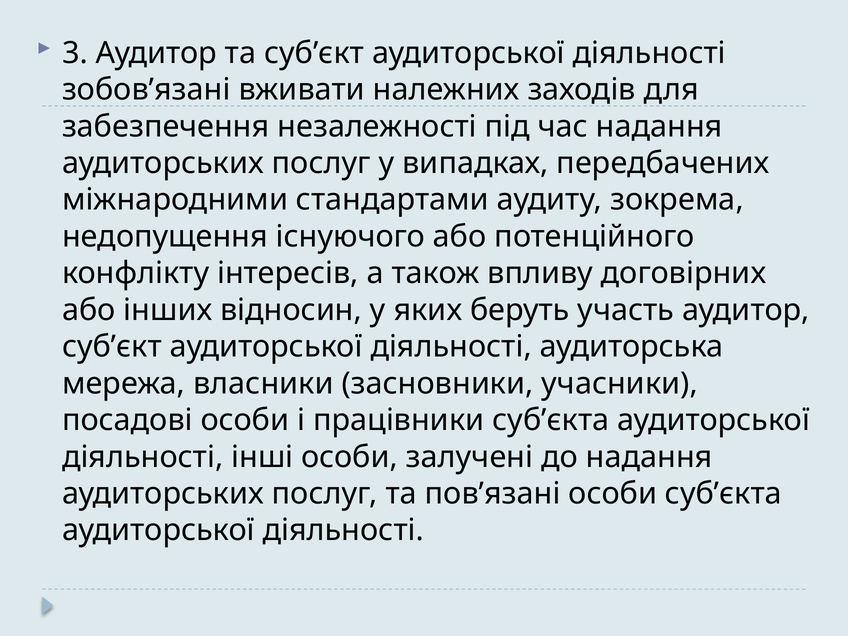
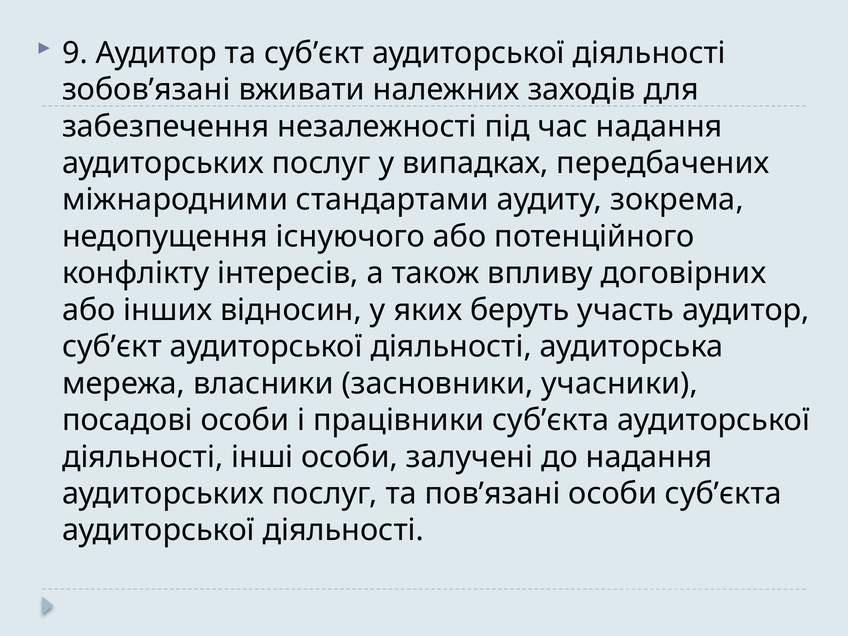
3: 3 -> 9 (75, 53)
